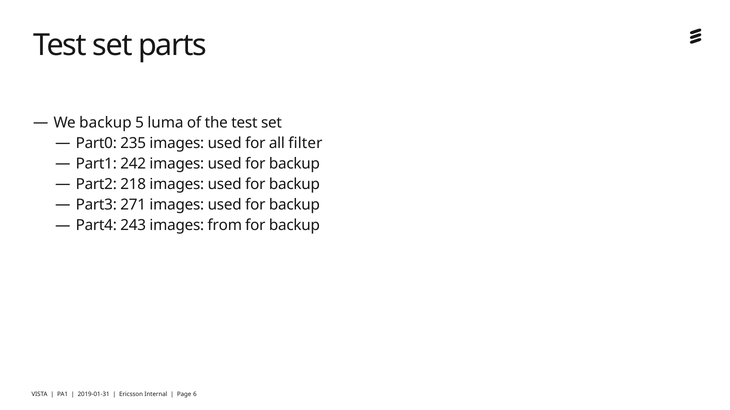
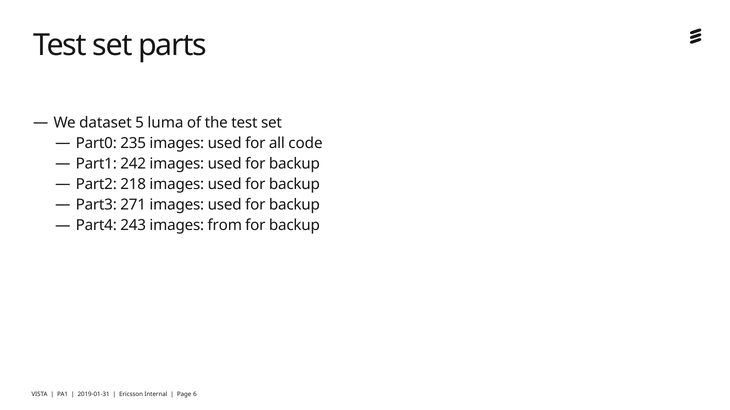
We backup: backup -> dataset (106, 123)
filter: filter -> code (305, 143)
